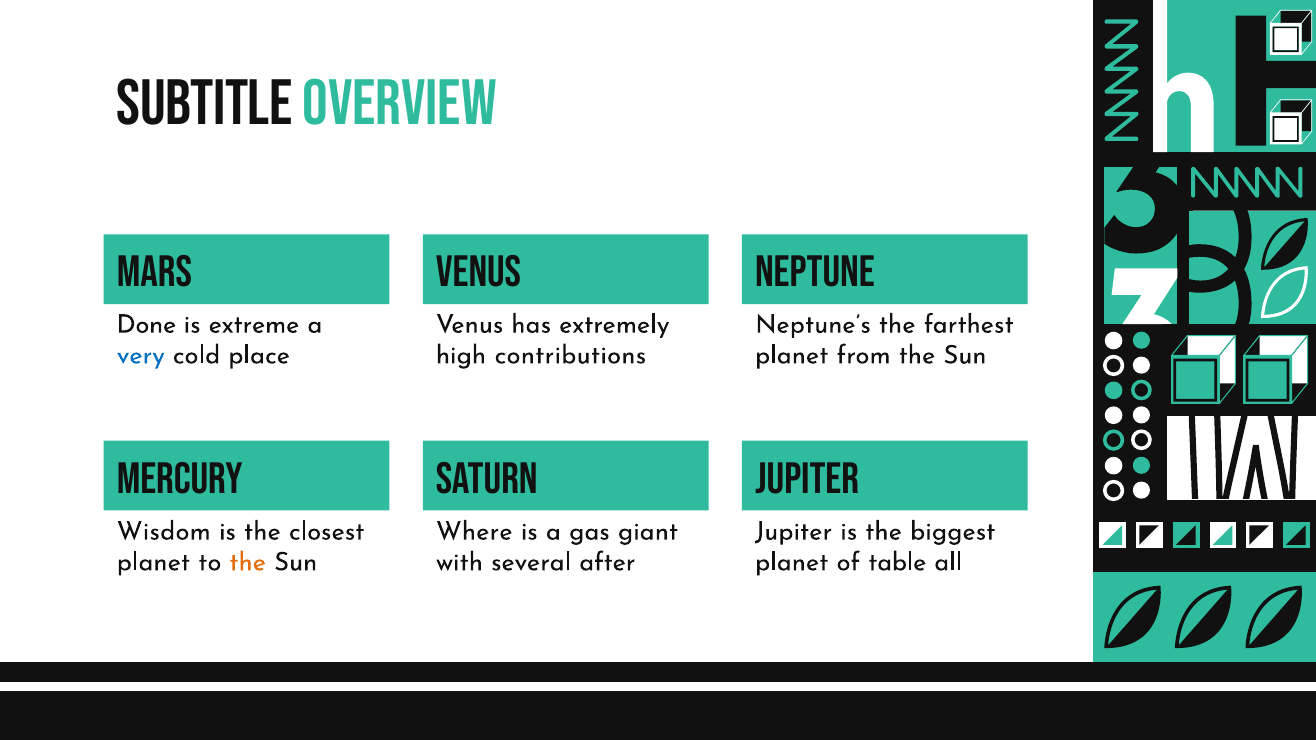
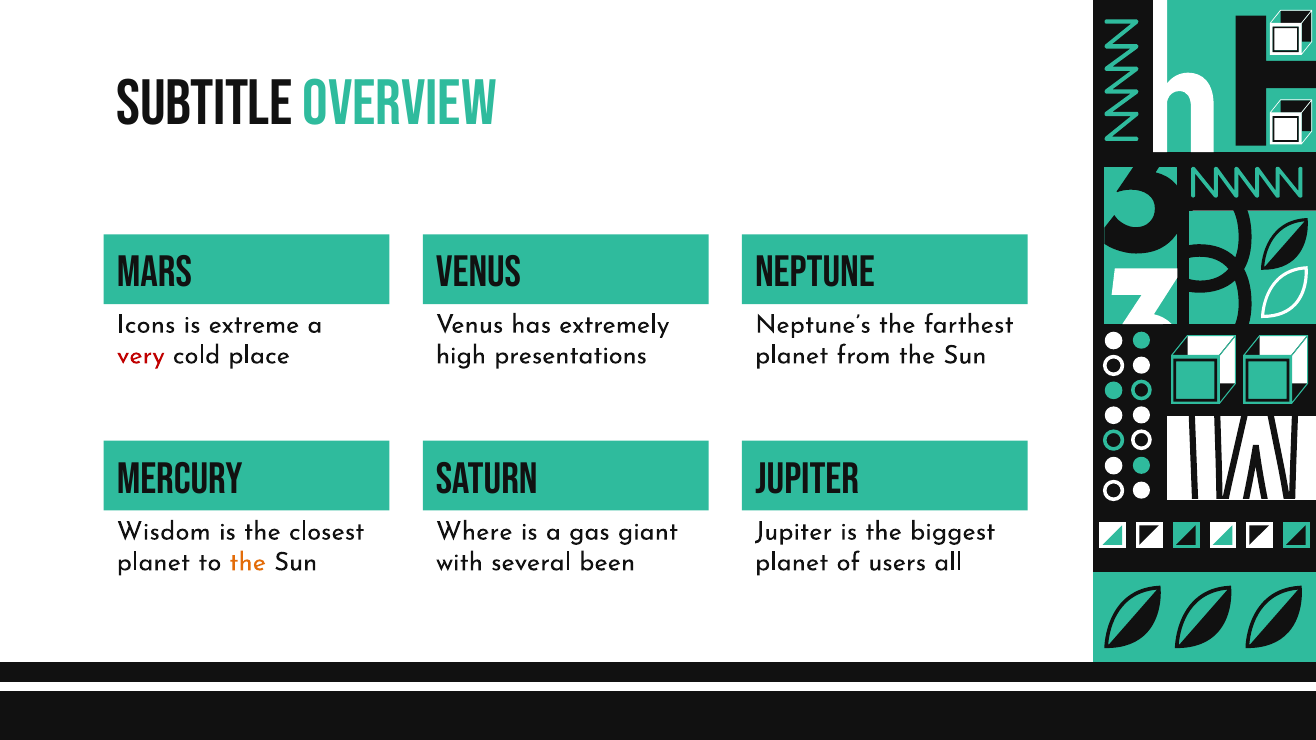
Done: Done -> Icons (146, 324)
very colour: blue -> red (141, 355)
contributions: contributions -> presentations (571, 355)
after: after -> been (607, 562)
table: table -> users (897, 562)
